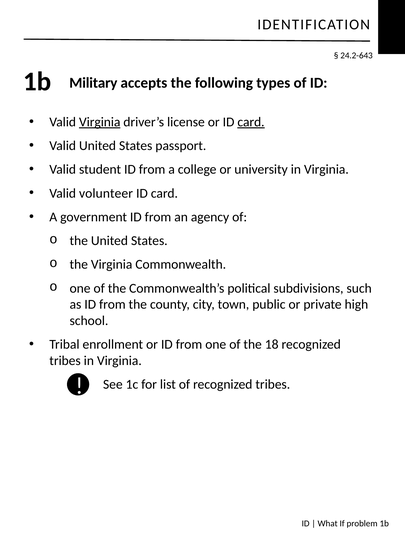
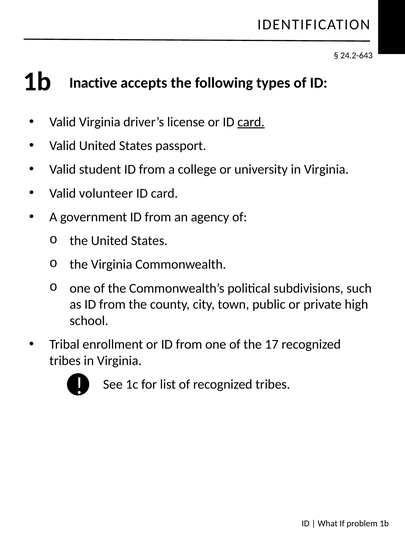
Military: Military -> Inactive (93, 83)
Virginia underline: present -> none (100, 122)
18: 18 -> 17 (272, 344)
